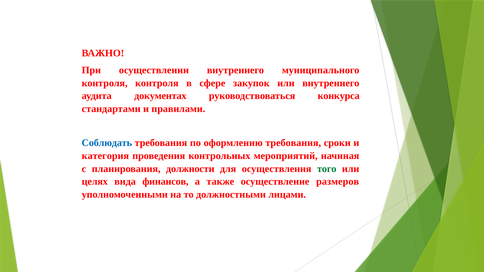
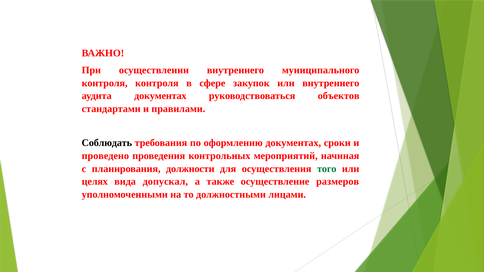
конкурса: конкурса -> объектов (339, 96)
Соблюдать colour: blue -> black (107, 143)
оформлению требования: требования -> документах (293, 143)
категория: категория -> проведено (105, 156)
финансов: финансов -> допускал (165, 182)
